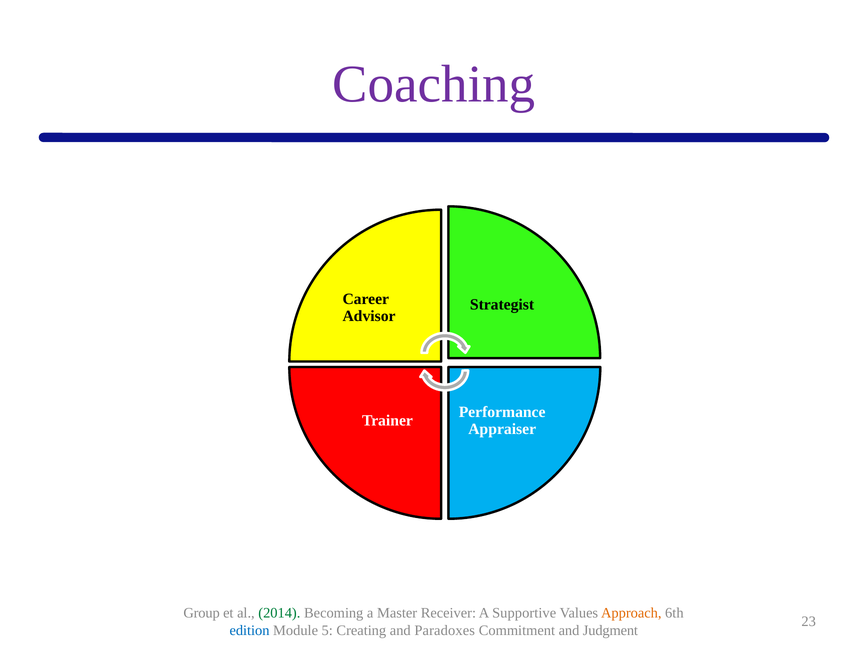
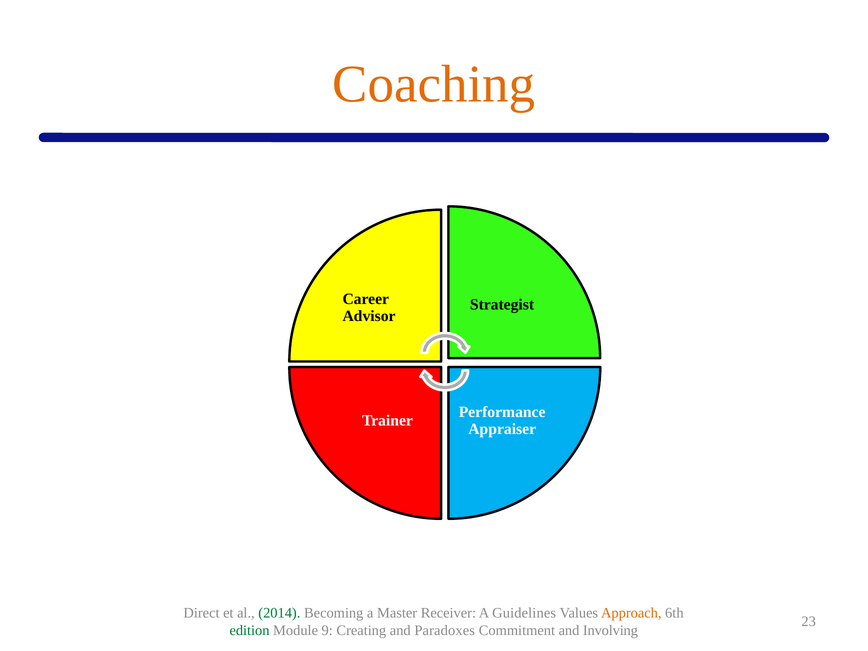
Coaching colour: purple -> orange (434, 84)
Group: Group -> Direct (201, 613)
Supportive: Supportive -> Guidelines (524, 613)
edition colour: blue -> green (250, 630)
5: 5 -> 9 (327, 630)
Judgment: Judgment -> Involving (610, 630)
